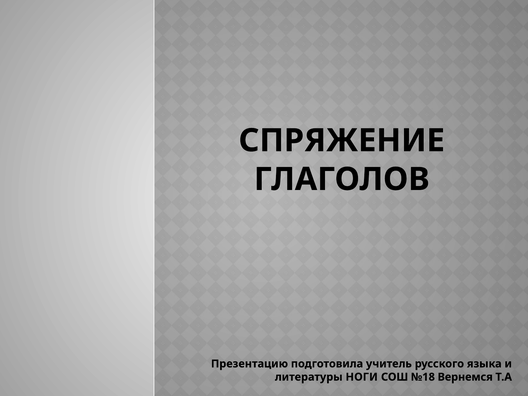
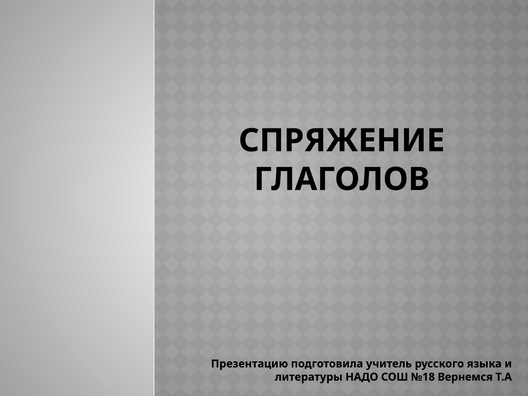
НОГИ: НОГИ -> НАДО (362, 377)
